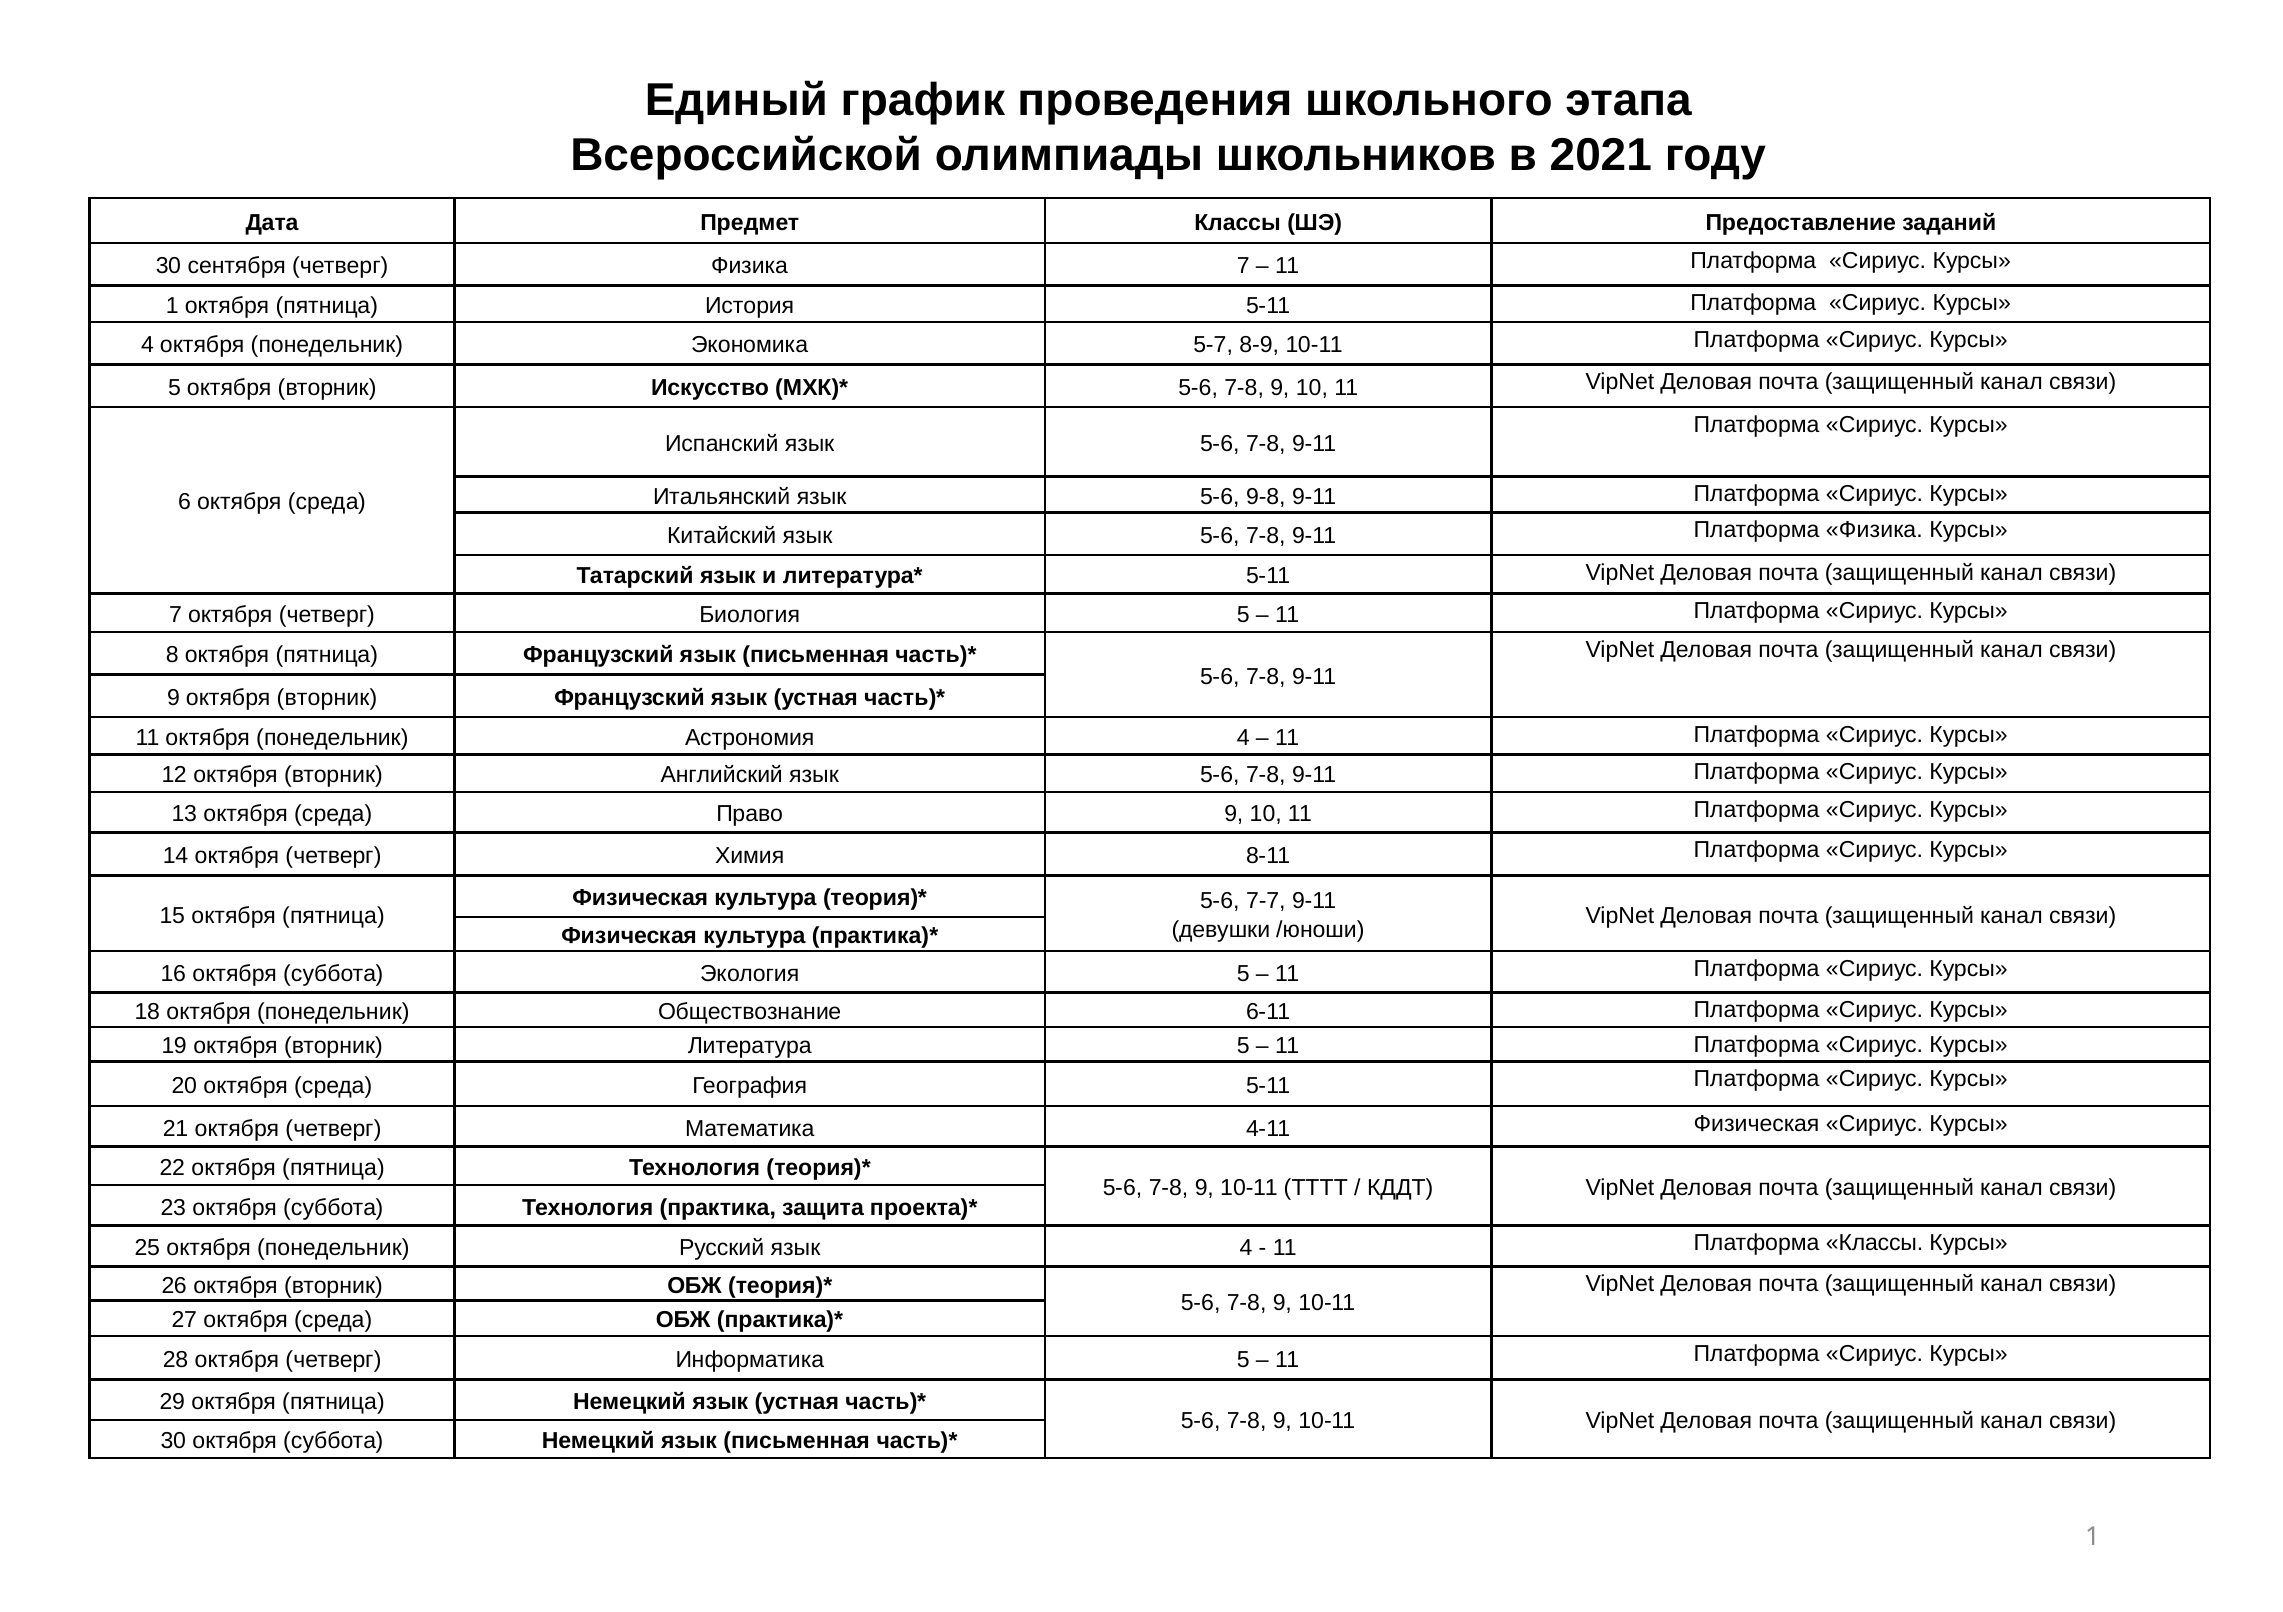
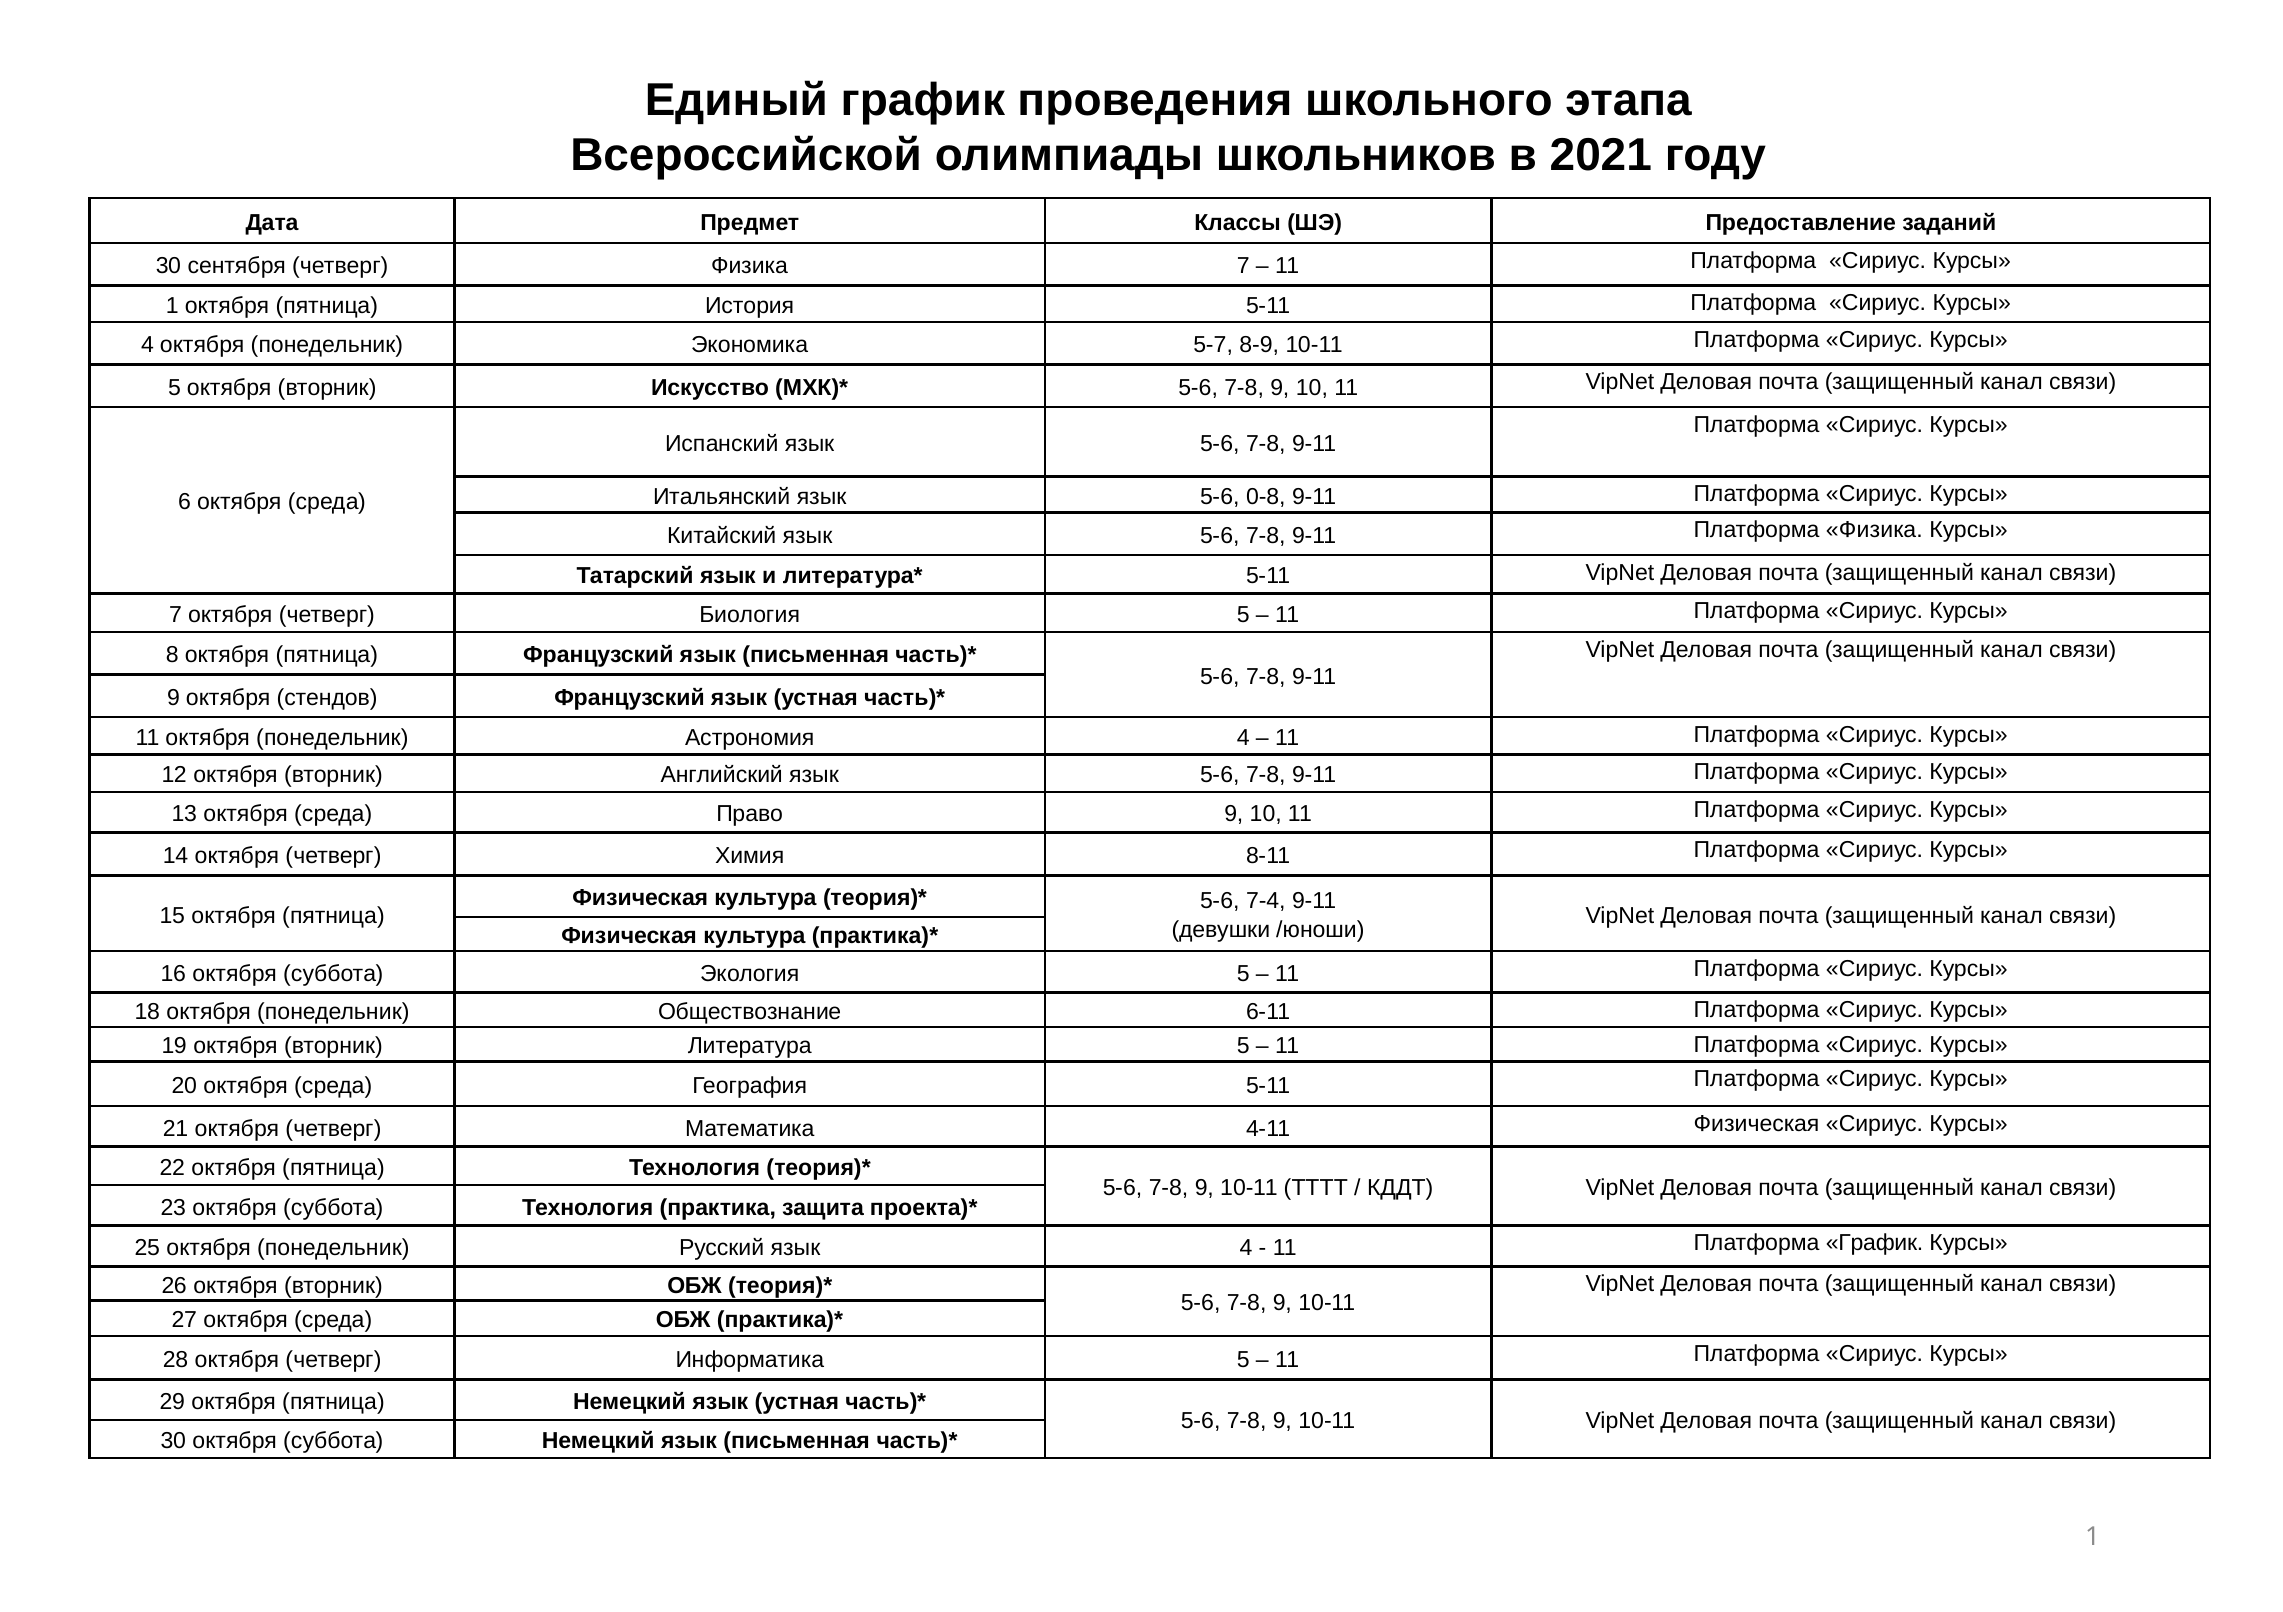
9-8: 9-8 -> 0-8 (1266, 496)
9 октября вторник: вторник -> стендов (327, 698)
7-7: 7-7 -> 7-4 (1266, 900)
Платформа Классы: Классы -> График (1875, 1243)
